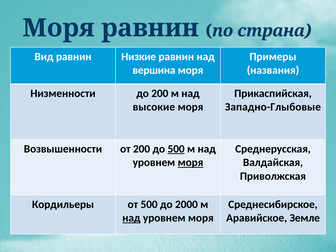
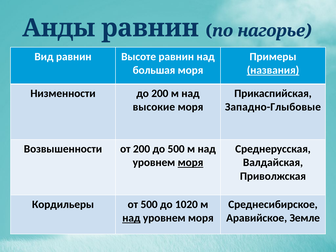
Моря: Моря -> Анды (59, 28)
страна: страна -> нагорье (275, 31)
Низкие: Низкие -> Высоте (139, 57)
вершина: вершина -> большая (154, 70)
названия underline: none -> present (273, 70)
500 underline: present -> none (176, 149)
2000: 2000 -> 1020 (186, 204)
